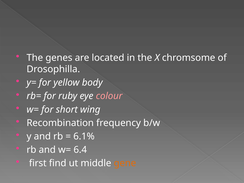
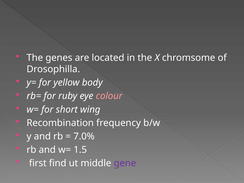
6.1%: 6.1% -> 7.0% (84, 136)
6.4: 6.4 -> 1.5 (80, 150)
gene colour: orange -> purple (125, 163)
